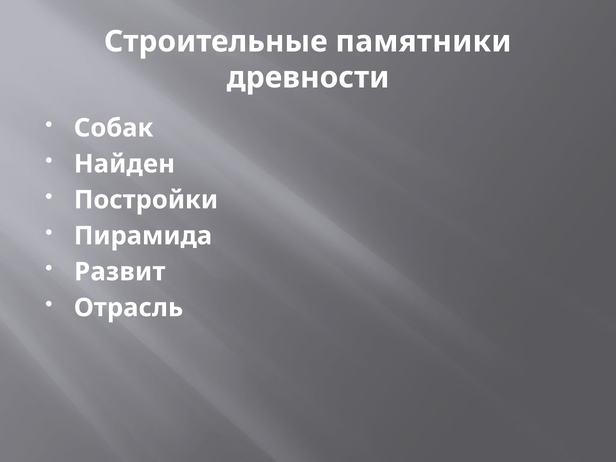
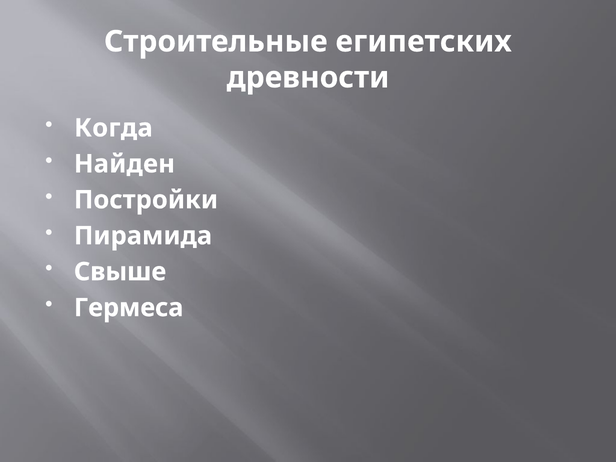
памятники: памятники -> египетских (424, 42)
Собак: Собак -> Когда (113, 128)
Развит: Развит -> Свыше (120, 272)
Отрасль: Отрасль -> Гермеса (129, 308)
